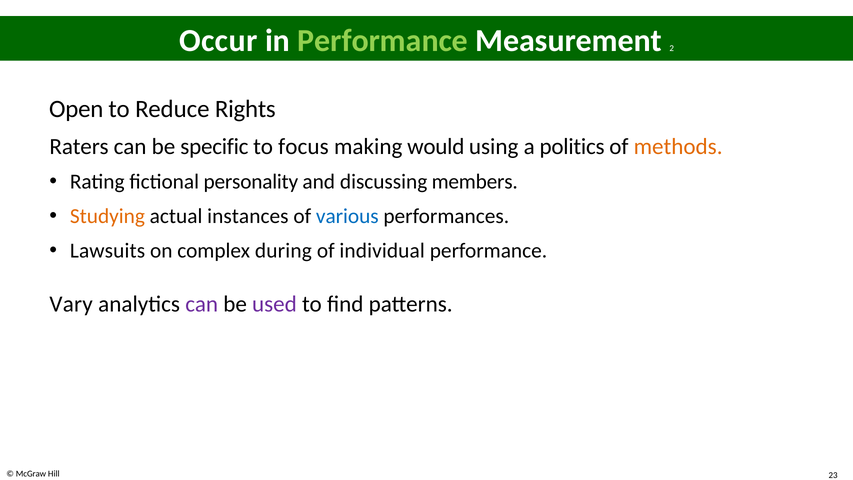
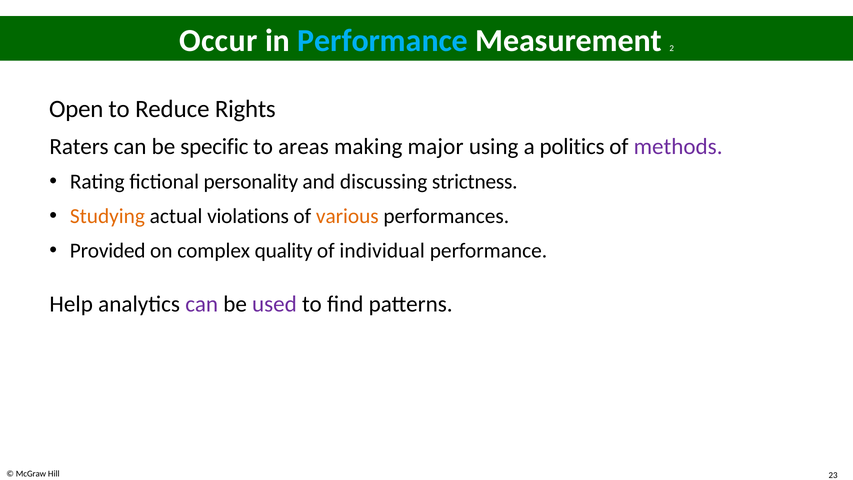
Performance colour: light green -> light blue (383, 41)
focus: focus -> areas (303, 146)
would: would -> major (436, 146)
methods colour: orange -> purple (678, 146)
members: members -> strictness (475, 182)
instances: instances -> violations (248, 216)
various colour: blue -> orange (347, 216)
Lawsuits: Lawsuits -> Provided (108, 251)
during: during -> quality (284, 251)
Vary: Vary -> Help (71, 304)
